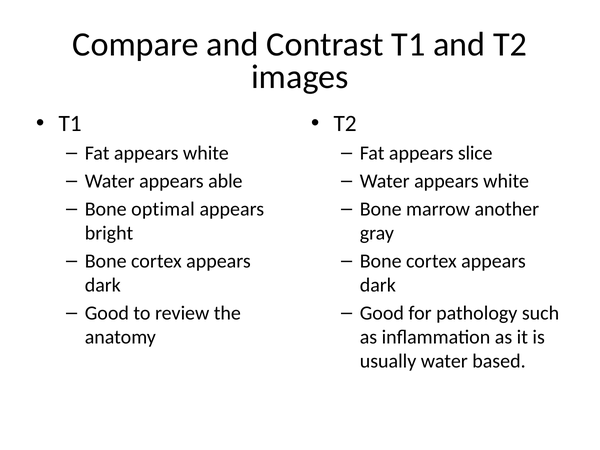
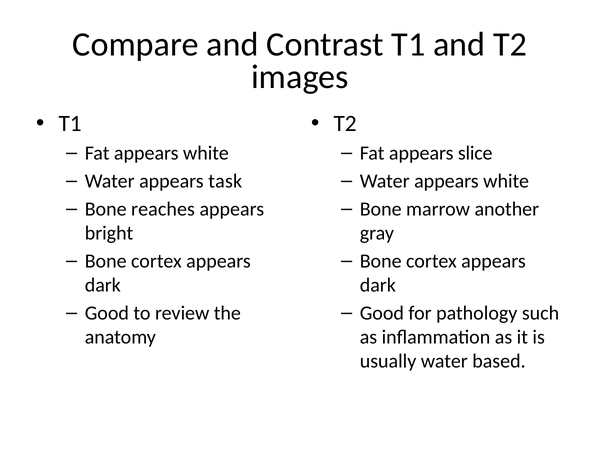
able: able -> task (225, 181)
optimal: optimal -> reaches (163, 209)
